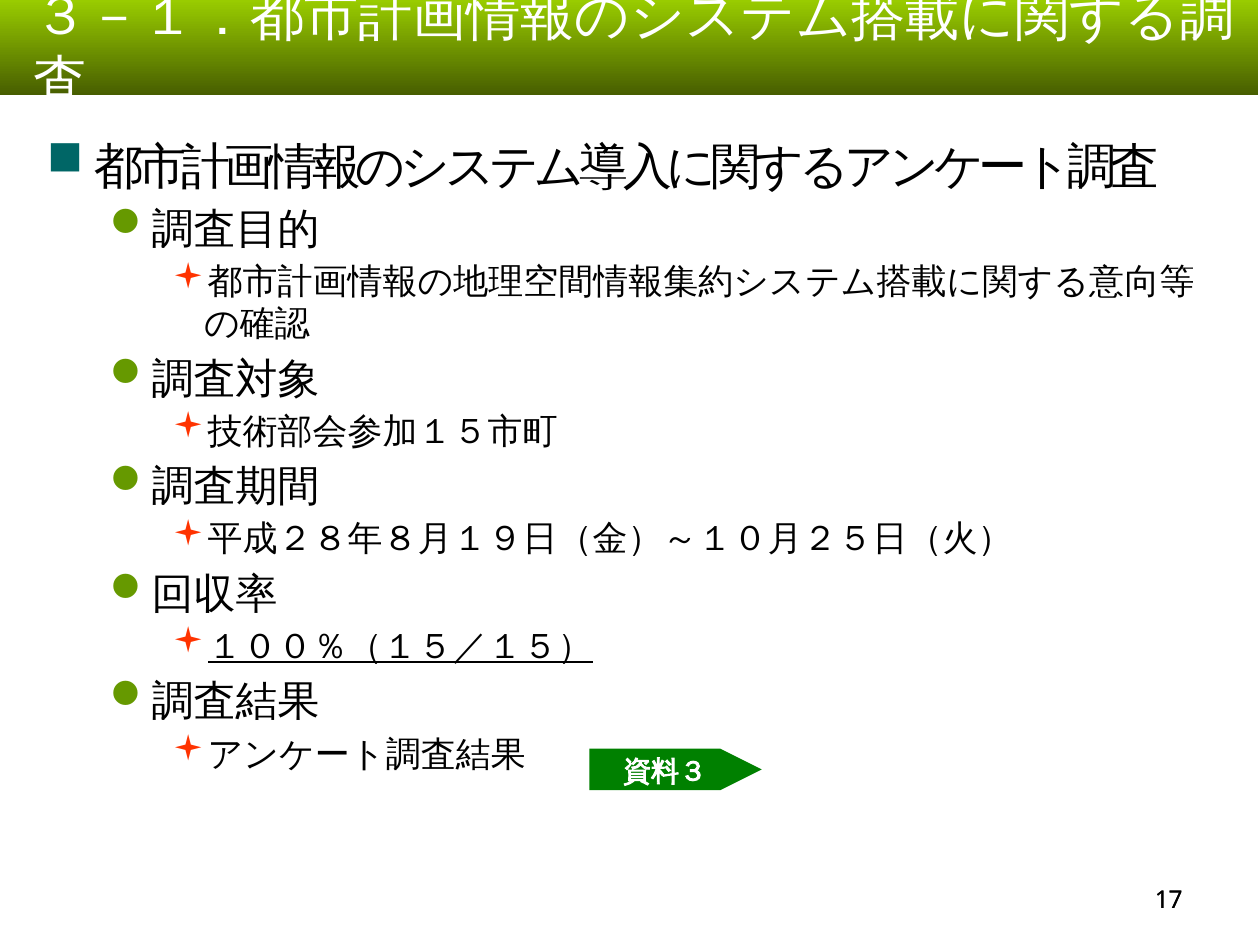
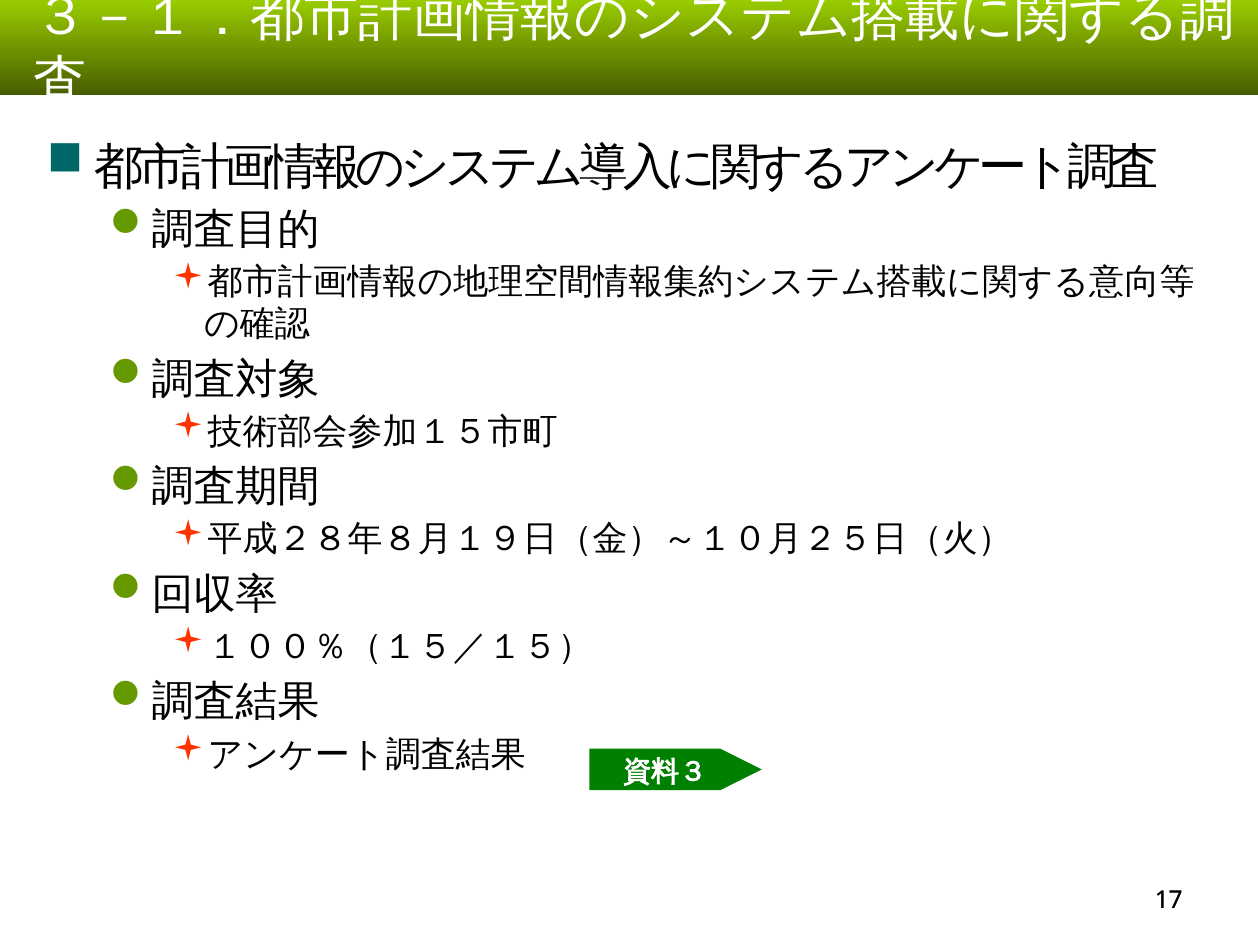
１００％（１５／１５） underline: present -> none (400, 647)
